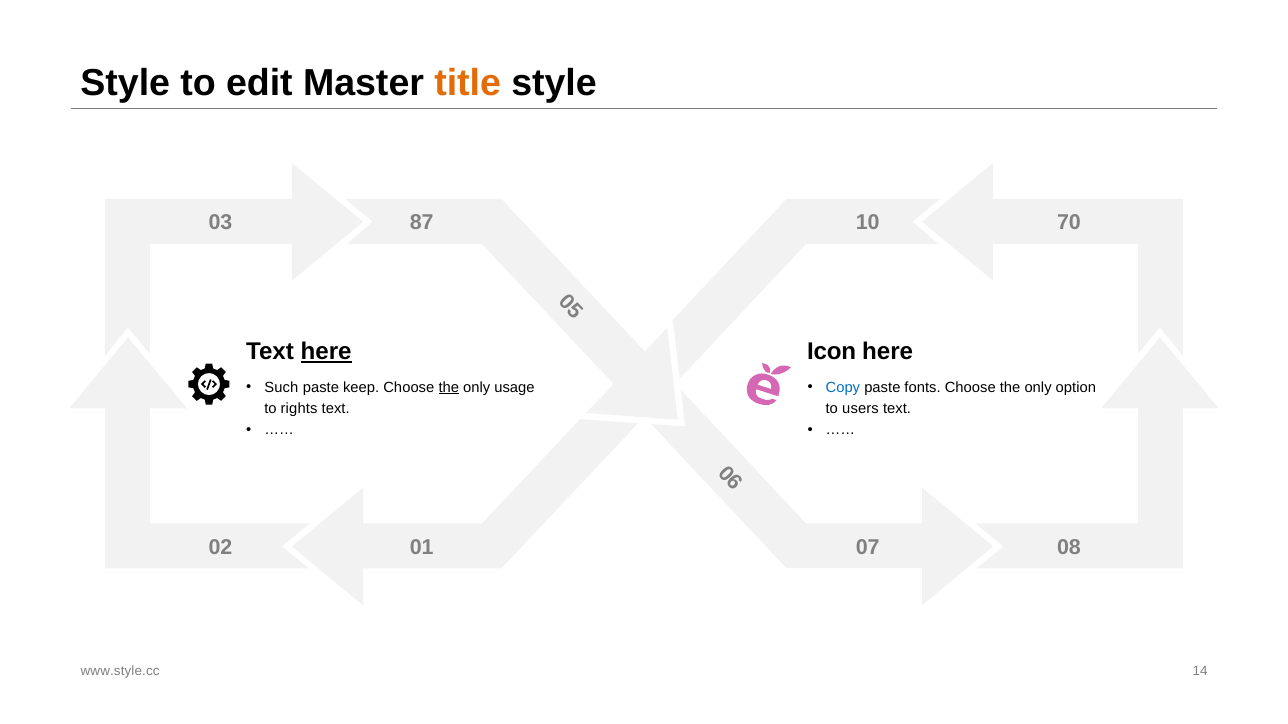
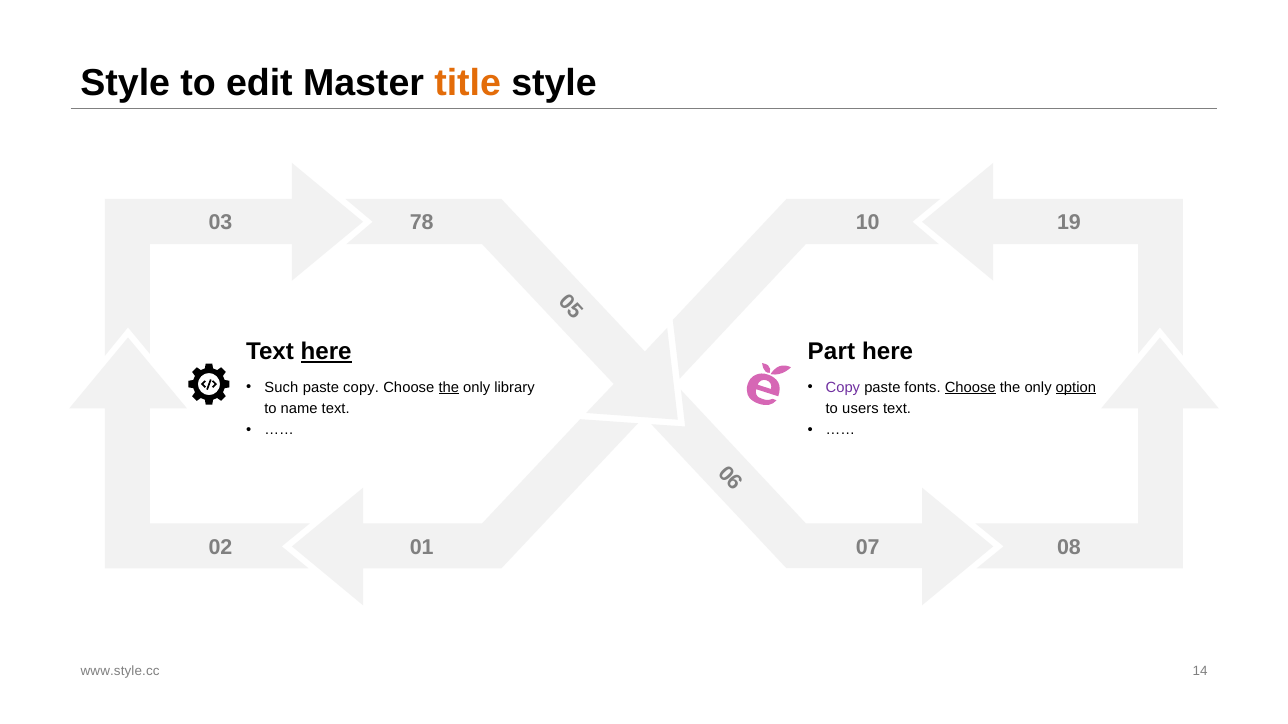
87: 87 -> 78 (422, 223)
70: 70 -> 19 (1069, 223)
Icon: Icon -> Part (831, 352)
paste keep: keep -> copy (361, 388)
usage: usage -> library (514, 388)
Copy colour: blue -> purple (843, 388)
Choose underline: none -> present (970, 388)
option underline: none -> present (1076, 388)
rights: rights -> name (299, 409)
